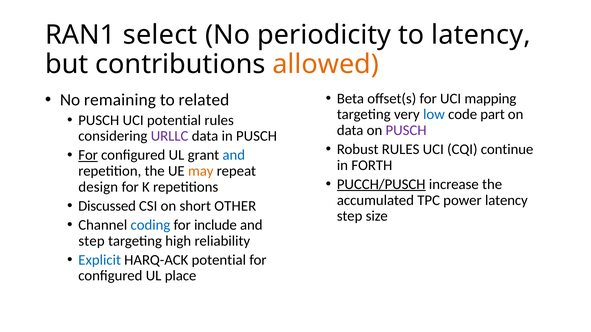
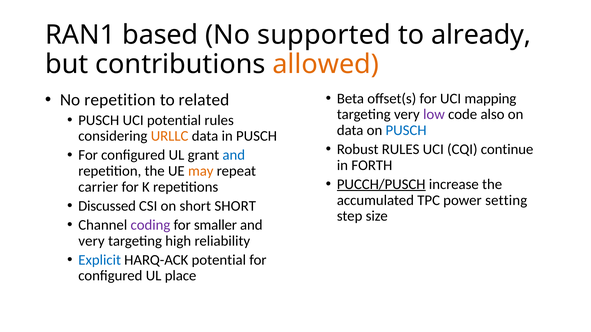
select: select -> based (160, 35)
periodicity: periodicity -> supported (324, 35)
to latency: latency -> already (481, 35)
No remaining: remaining -> repetition (120, 100)
low colour: blue -> purple (434, 115)
part: part -> also (492, 115)
PUSCH colour: purple -> blue (406, 131)
URLLC colour: purple -> orange (170, 136)
For underline: present -> none (88, 155)
design: design -> carrier (98, 187)
power latency: latency -> setting (506, 200)
short OTHER: OTHER -> SHORT (235, 206)
coding colour: blue -> purple (150, 225)
include: include -> smaller (215, 225)
step: step -> very (91, 241)
